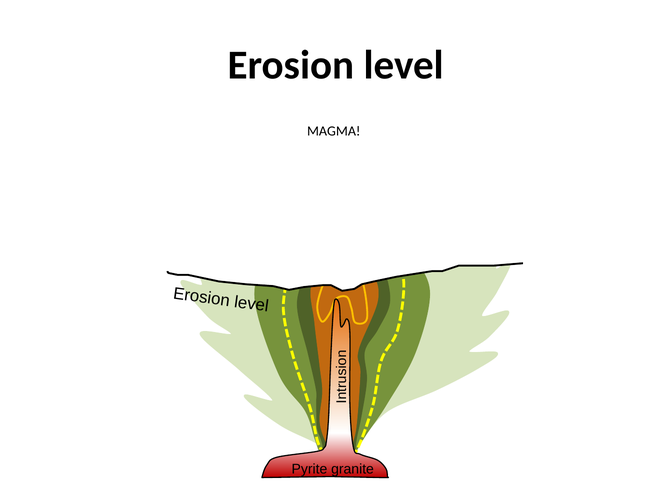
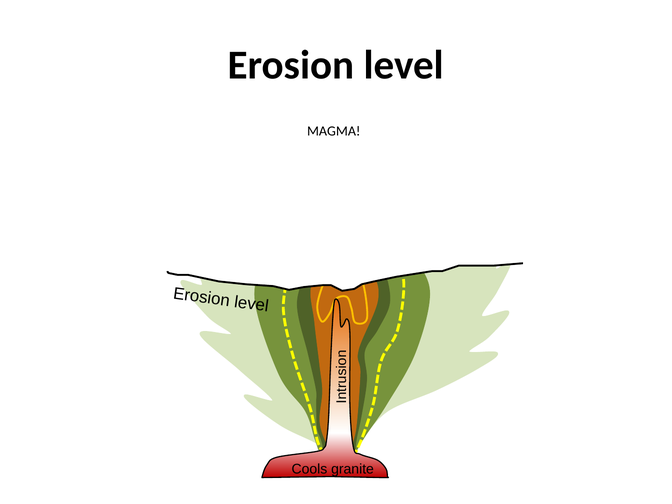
Pyrite: Pyrite -> Cools (309, 469)
